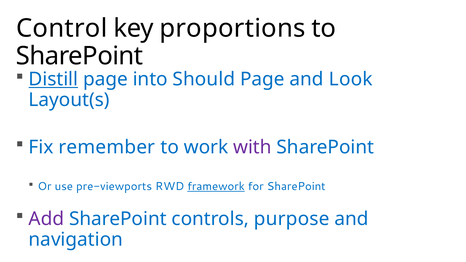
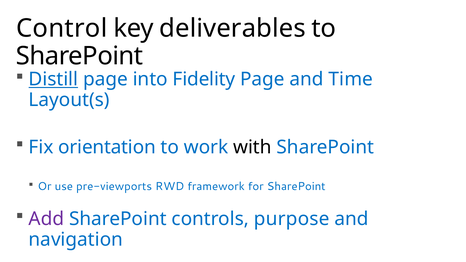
proportions: proportions -> deliverables (232, 28)
Should: Should -> Fidelity (204, 79)
Look: Look -> Time (351, 79)
remember: remember -> orientation (107, 147)
with colour: purple -> black (252, 147)
framework underline: present -> none (216, 186)
